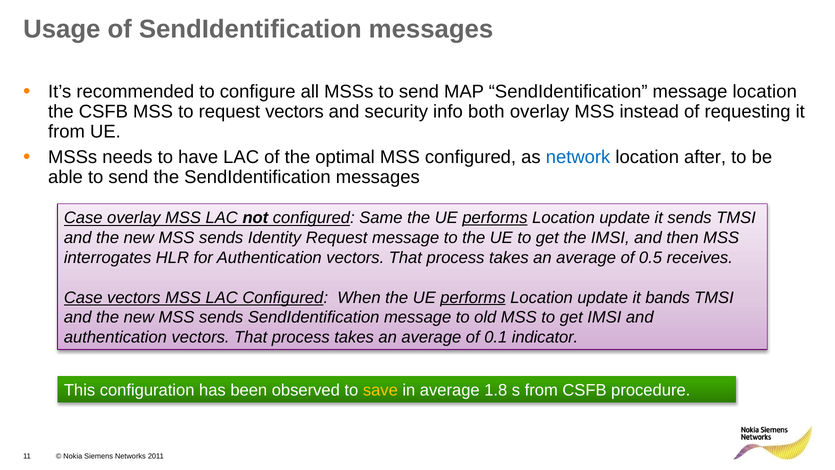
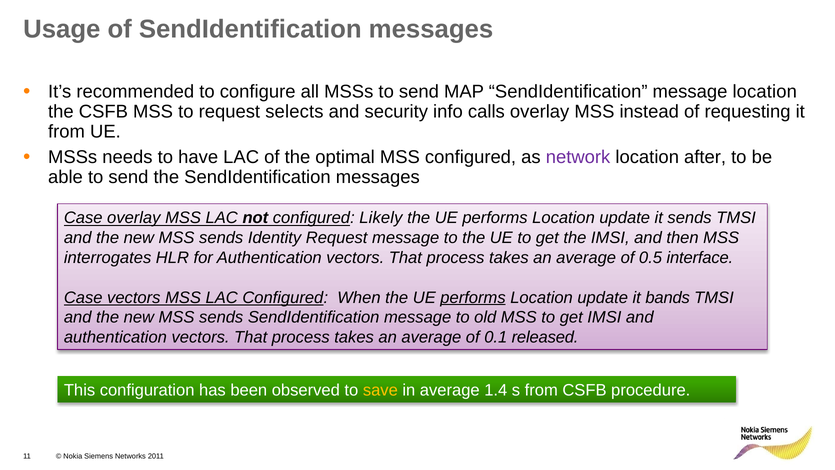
request vectors: vectors -> selects (294, 112)
both: both -> calls (486, 112)
network colour: blue -> purple (578, 157)
Same: Same -> Likely (381, 218)
performs underline: present -> none (495, 218)
receives: receives -> interface (700, 258)
indicator: indicator -> released (545, 337)
1.8: 1.8 -> 1.4 (496, 390)
